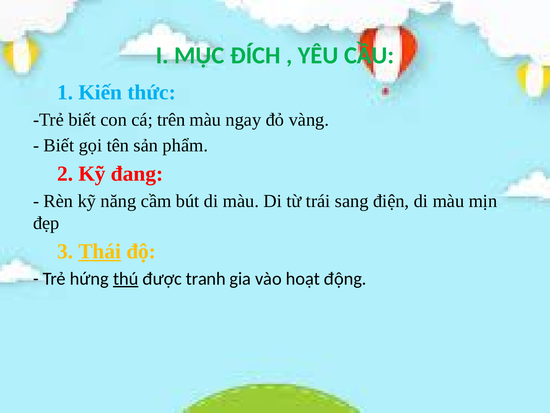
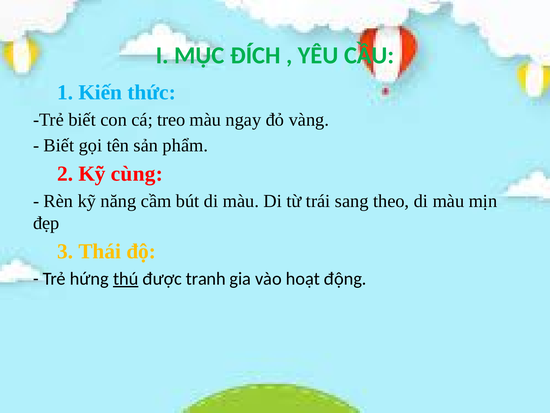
trên: trên -> treo (171, 120)
đang: đang -> cùng (137, 174)
điện: điện -> theo (391, 201)
Thái underline: present -> none (100, 251)
